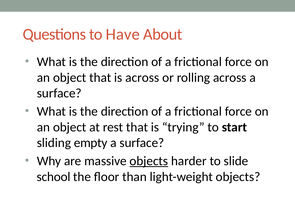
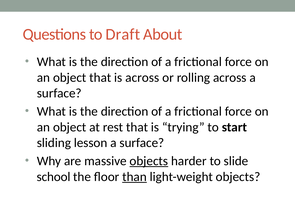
Have: Have -> Draft (123, 34)
empty: empty -> lesson (91, 143)
than underline: none -> present (134, 177)
